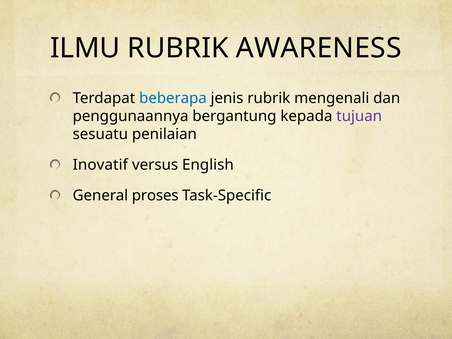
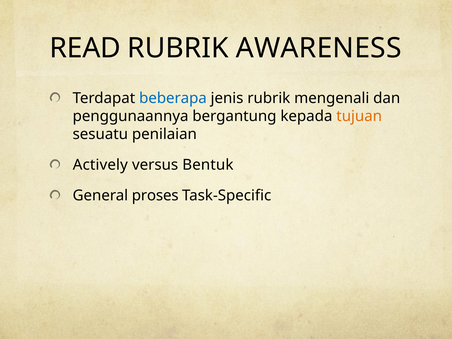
ILMU: ILMU -> READ (85, 48)
tujuan colour: purple -> orange (359, 116)
Inovatif: Inovatif -> Actively (100, 165)
English: English -> Bentuk (208, 165)
